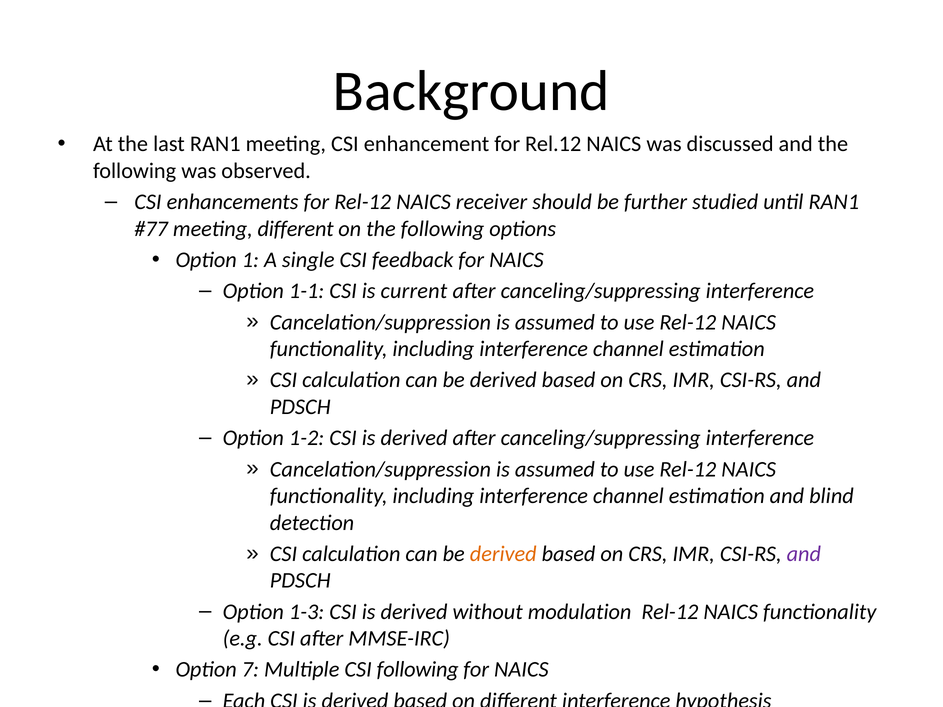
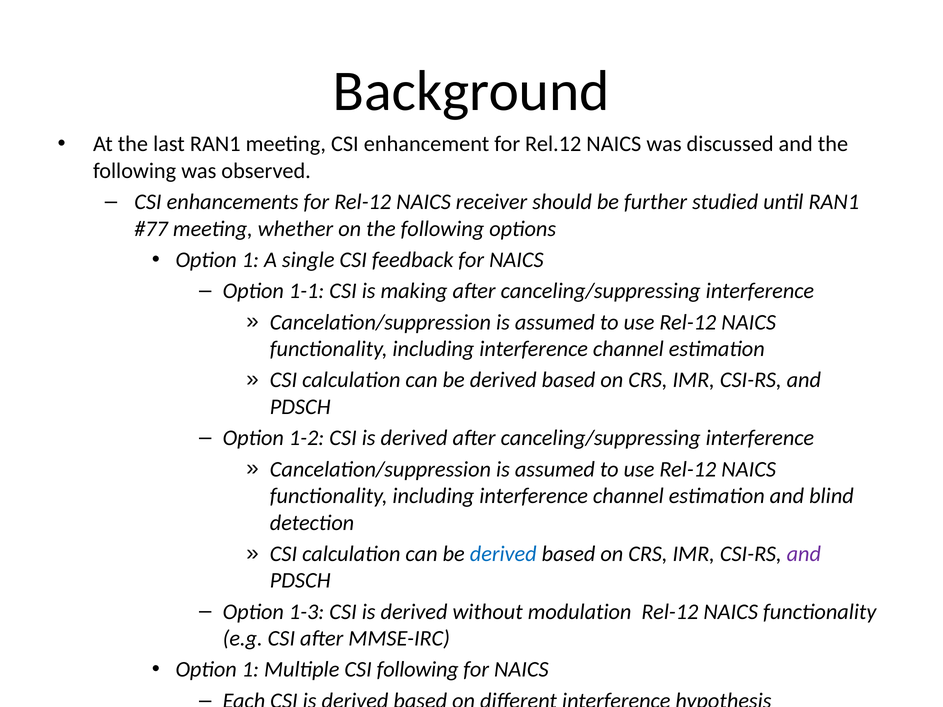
meeting different: different -> whether (295, 229)
current: current -> making (414, 291)
derived colour: orange -> blue (503, 554)
7: 7 -> 1 (250, 670)
